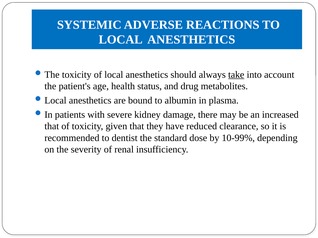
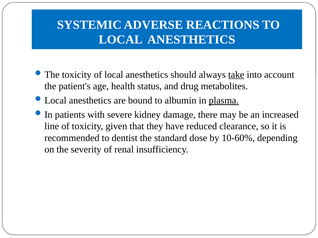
plasma underline: none -> present (224, 101)
that: that -> line (52, 126)
10-99%: 10-99% -> 10-60% (238, 138)
